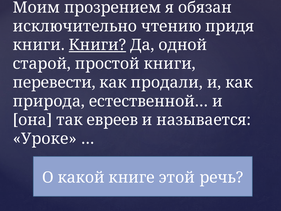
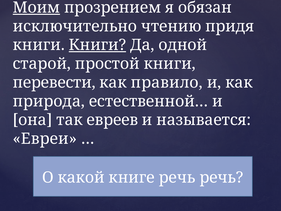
Моим underline: none -> present (36, 8)
продали: продали -> правило (167, 82)
Уроке: Уроке -> Евреи (45, 139)
книге этой: этой -> речь (177, 177)
